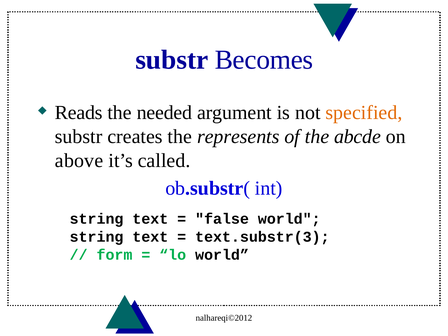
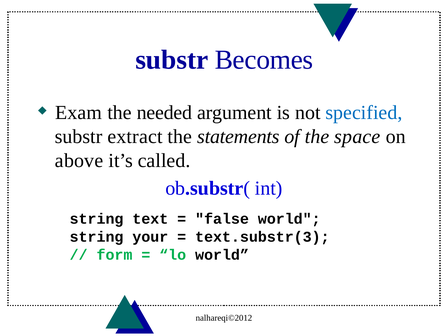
Reads: Reads -> Exam (79, 113)
specified colour: orange -> blue (364, 113)
creates: creates -> extract (135, 137)
represents: represents -> statements (238, 137)
abcde: abcde -> space (357, 137)
text: text -> your (150, 237)
